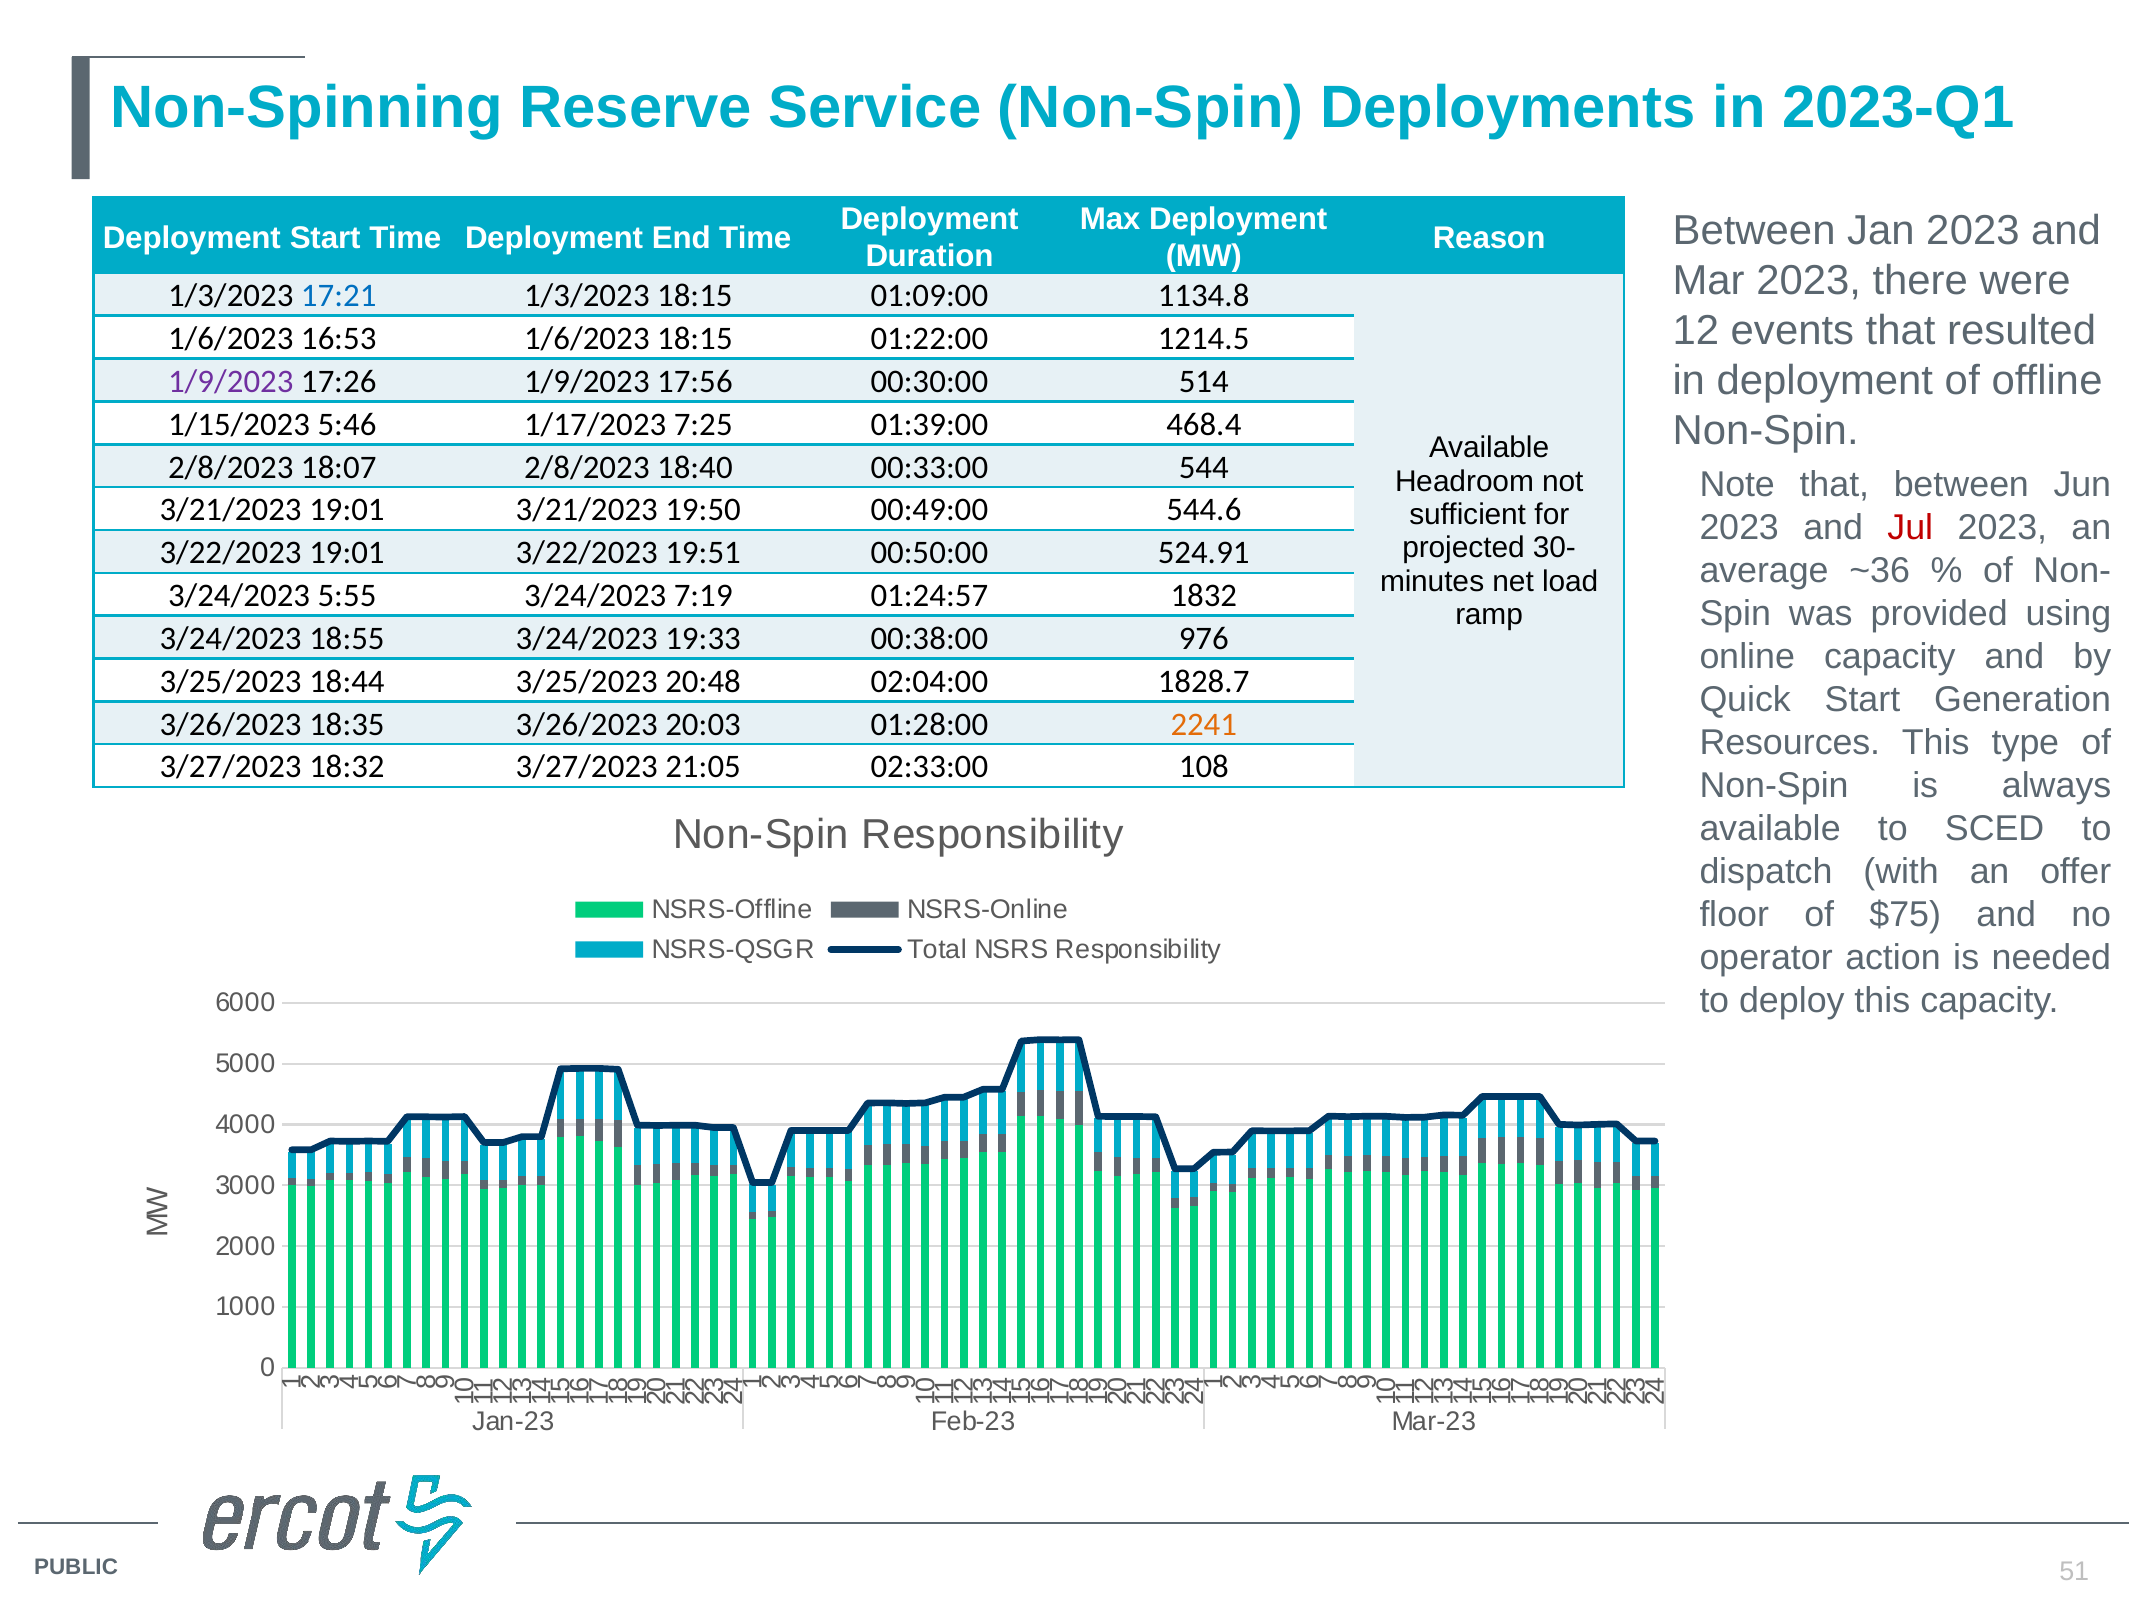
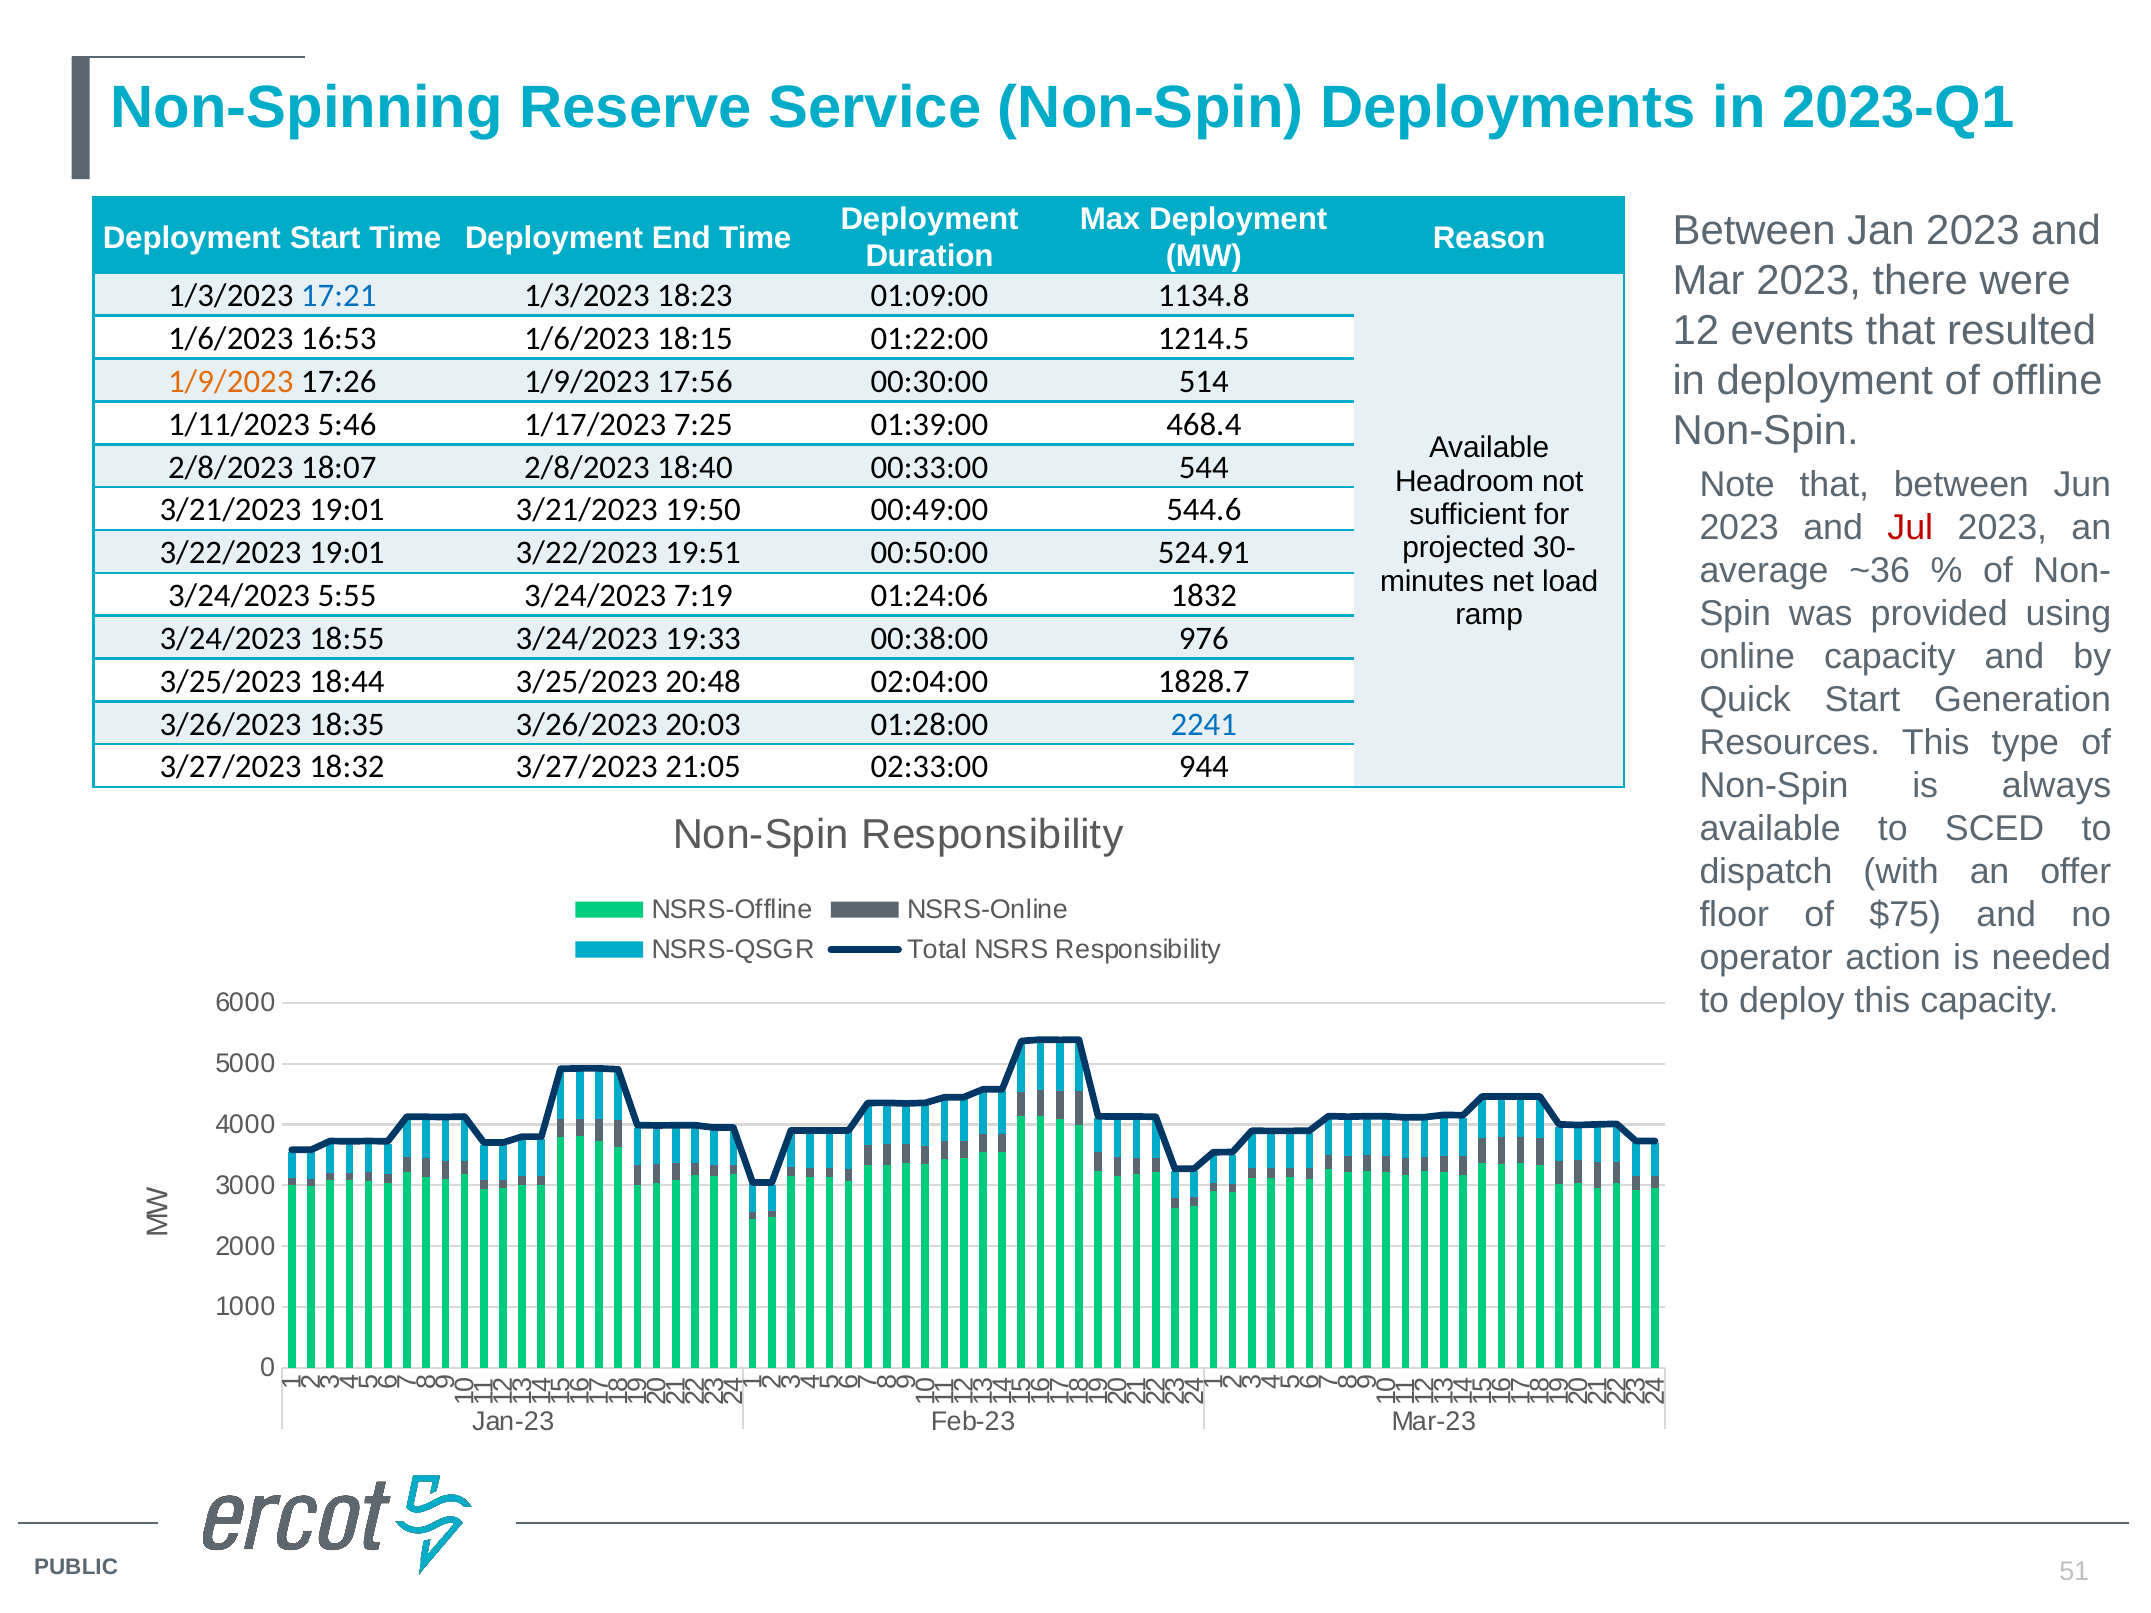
1/3/2023 18:15: 18:15 -> 18:23 (695, 296)
1/9/2023 colour: purple -> orange (231, 382)
1/15/2023: 1/15/2023 -> 1/11/2023 (239, 424)
01:24:57: 01:24:57 -> 01:24:06 (929, 596)
2241 colour: orange -> blue (1204, 724)
108: 108 -> 944 (1204, 767)
